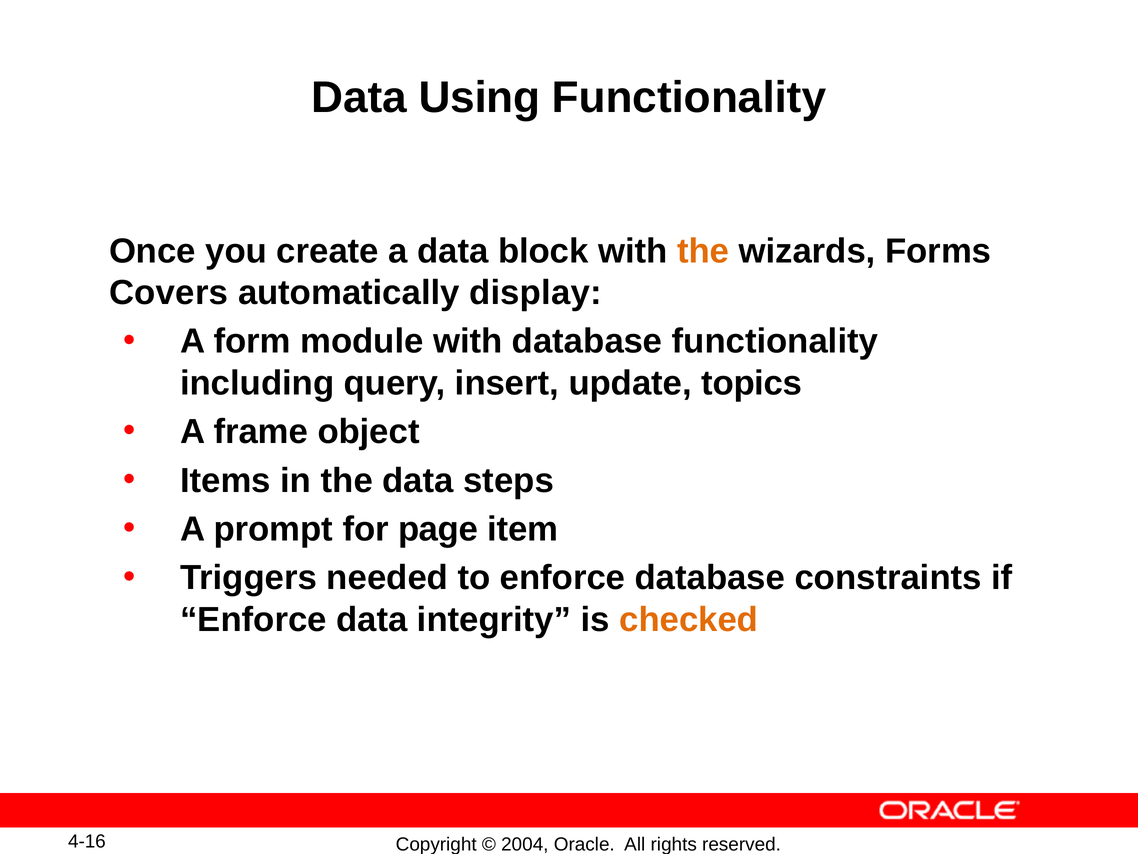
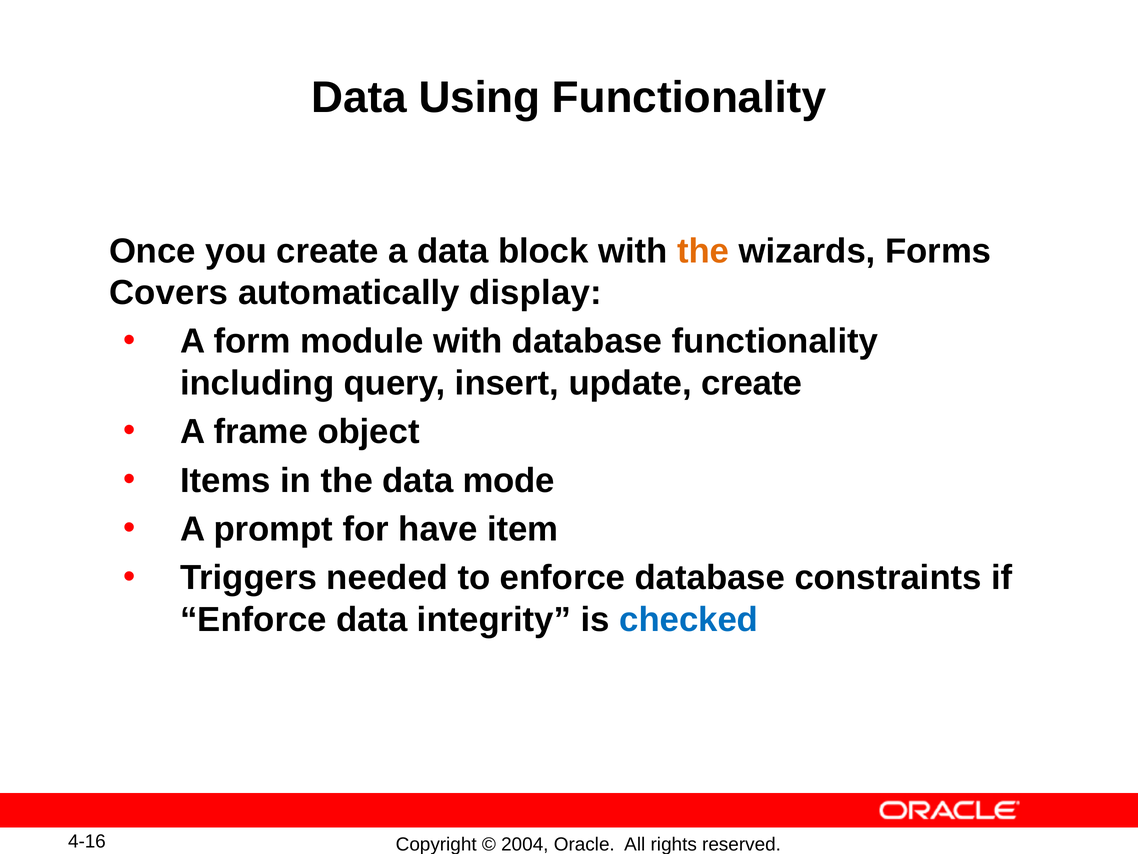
update topics: topics -> create (752, 383)
steps: steps -> mode (509, 480)
page: page -> have (438, 529)
checked colour: orange -> blue (689, 619)
